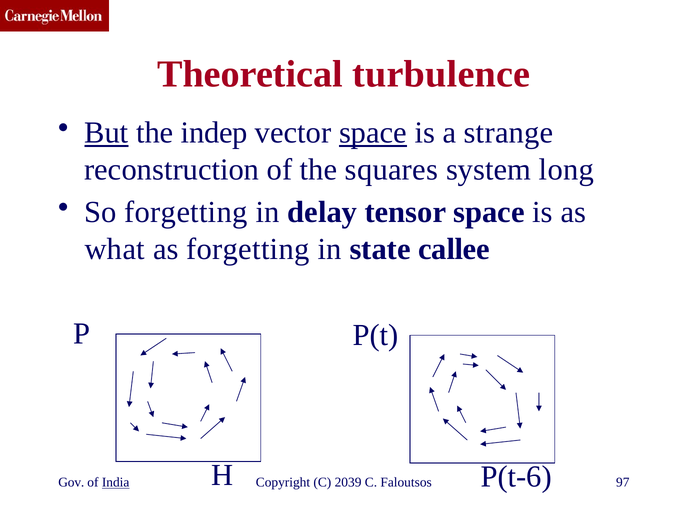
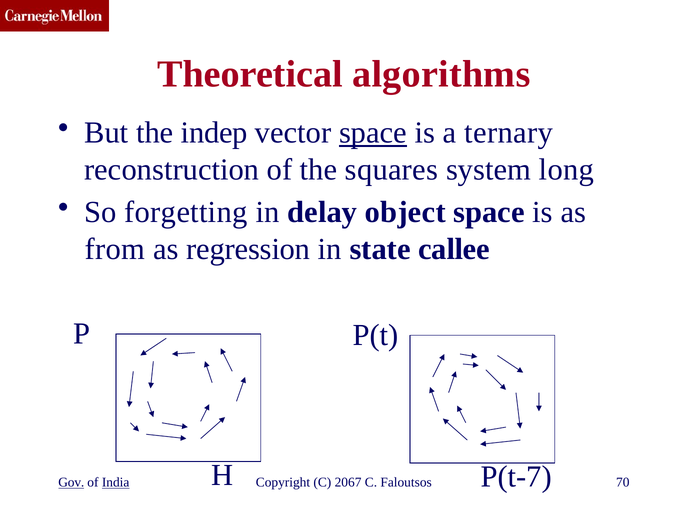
turbulence: turbulence -> algorithms (441, 74)
But underline: present -> none (106, 133)
strange: strange -> ternary (509, 133)
tensor: tensor -> object (405, 212)
what: what -> from (115, 249)
as forgetting: forgetting -> regression (248, 249)
P(t-6: P(t-6 -> P(t-7 (516, 477)
Gov underline: none -> present (71, 483)
2039: 2039 -> 2067 (348, 483)
97: 97 -> 70 (623, 483)
